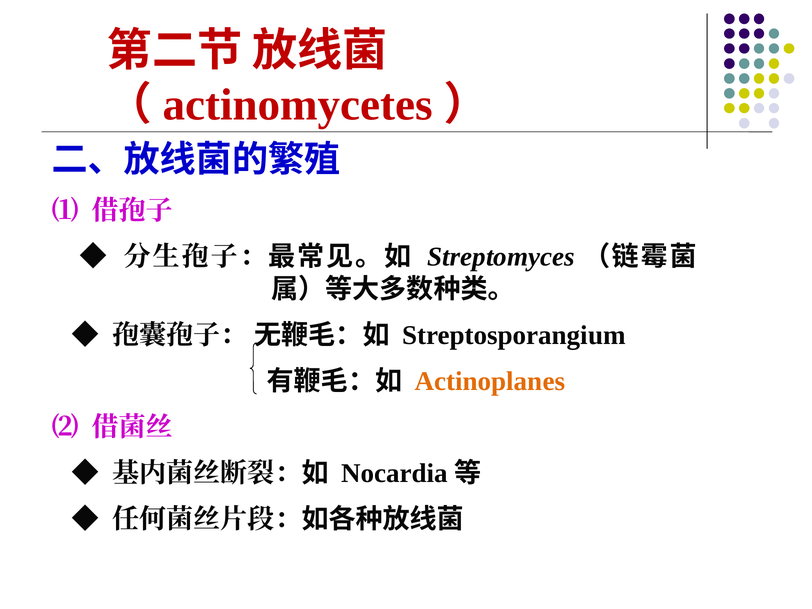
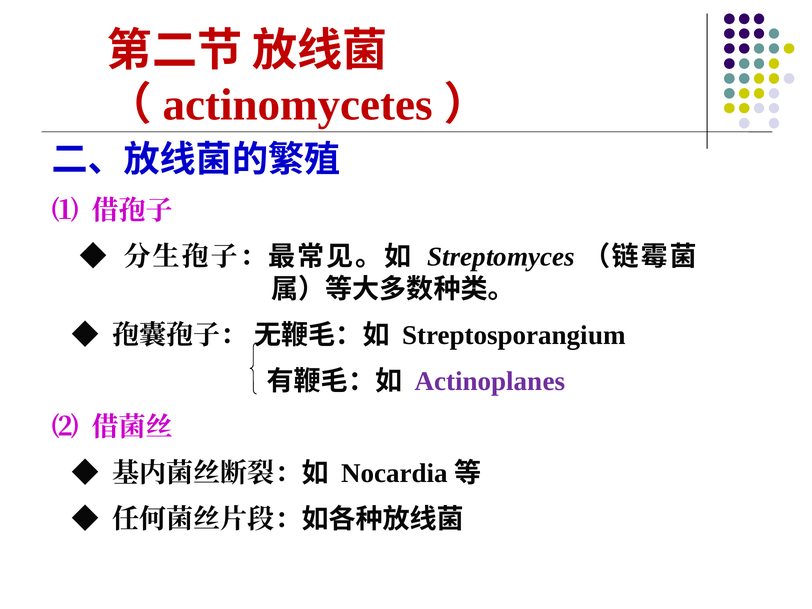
Actinoplanes colour: orange -> purple (490, 381)
